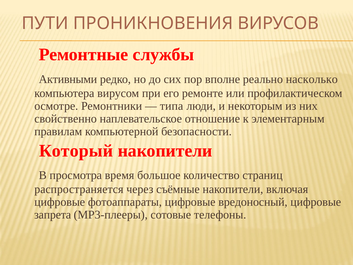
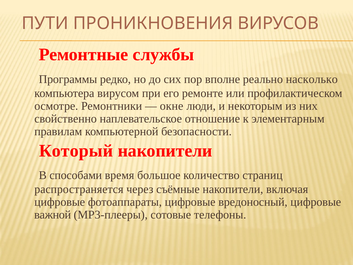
Активными: Активными -> Программы (68, 79)
типа: типа -> окне (172, 106)
просмотра: просмотра -> способами (76, 175)
запрета: запрета -> важной (53, 215)
